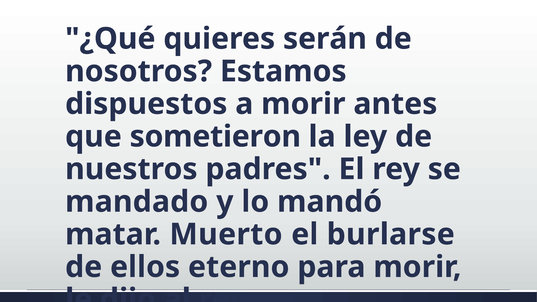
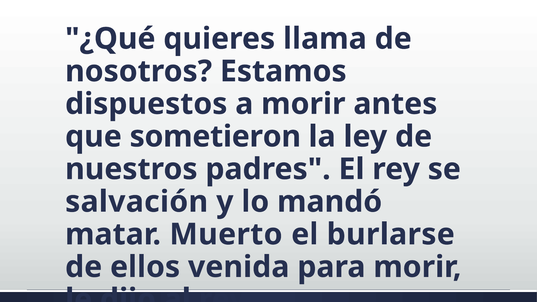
serán: serán -> llama (325, 39)
mandado: mandado -> salvación (137, 202)
eterno: eterno -> venida (239, 267)
